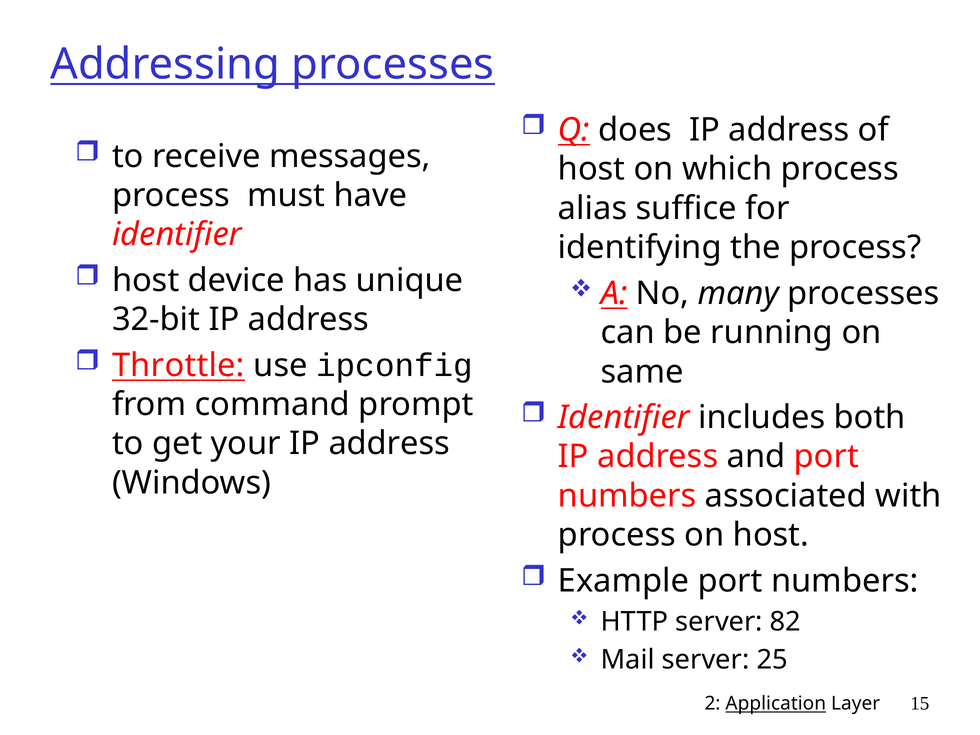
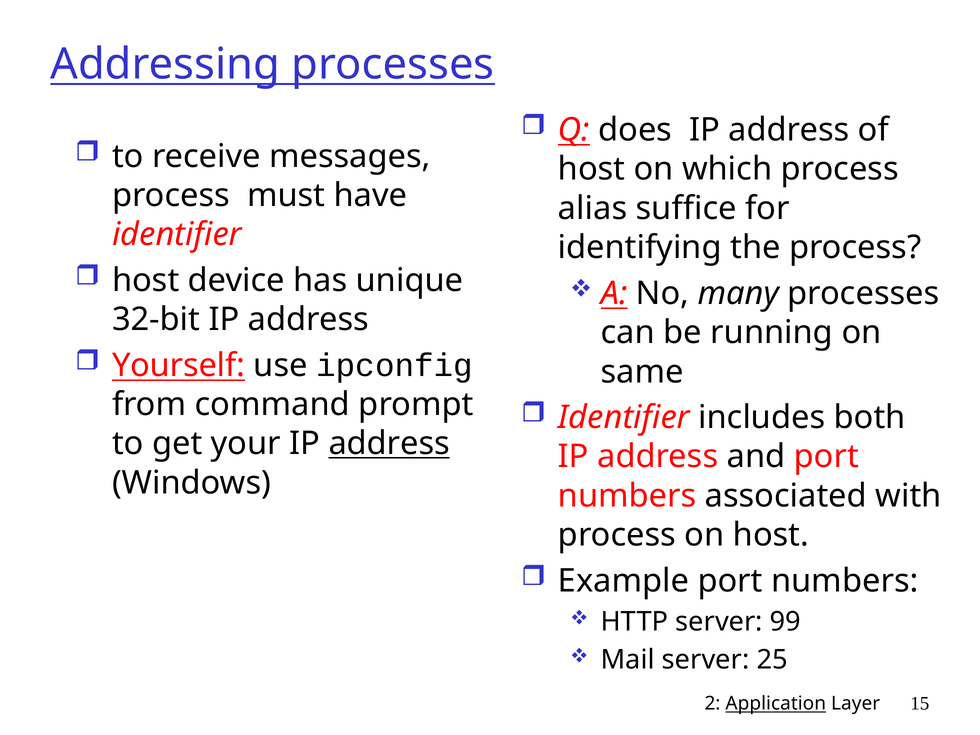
Throttle: Throttle -> Yourself (179, 365)
address underline: none -> present (389, 444)
82: 82 -> 99 (785, 622)
